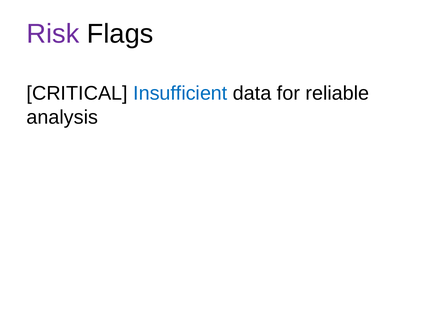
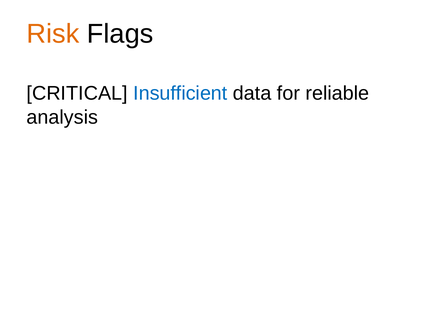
Risk colour: purple -> orange (53, 34)
